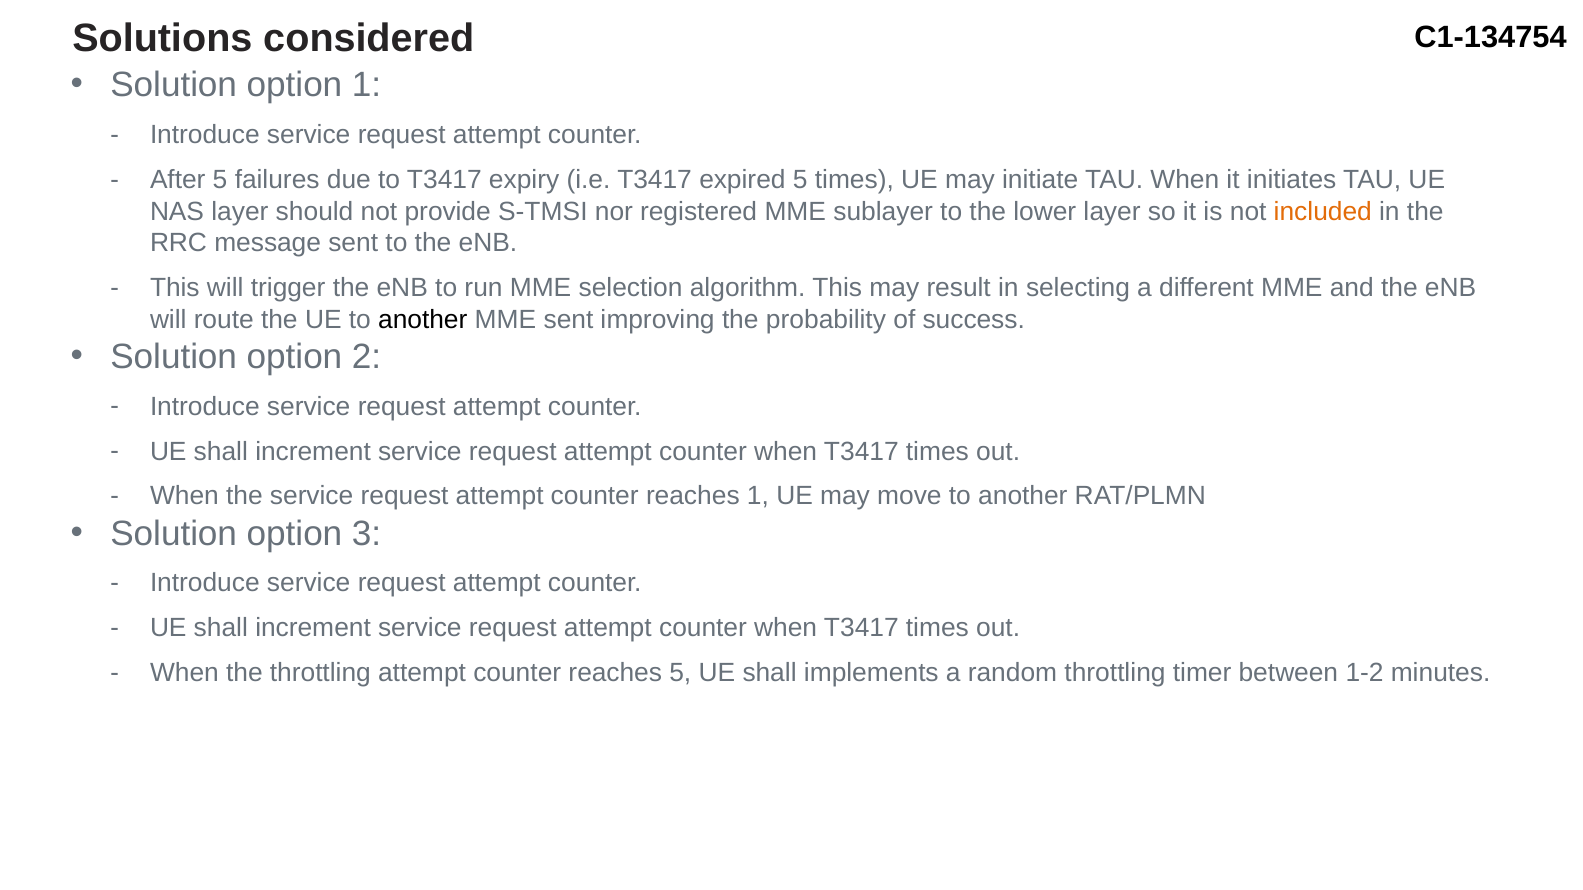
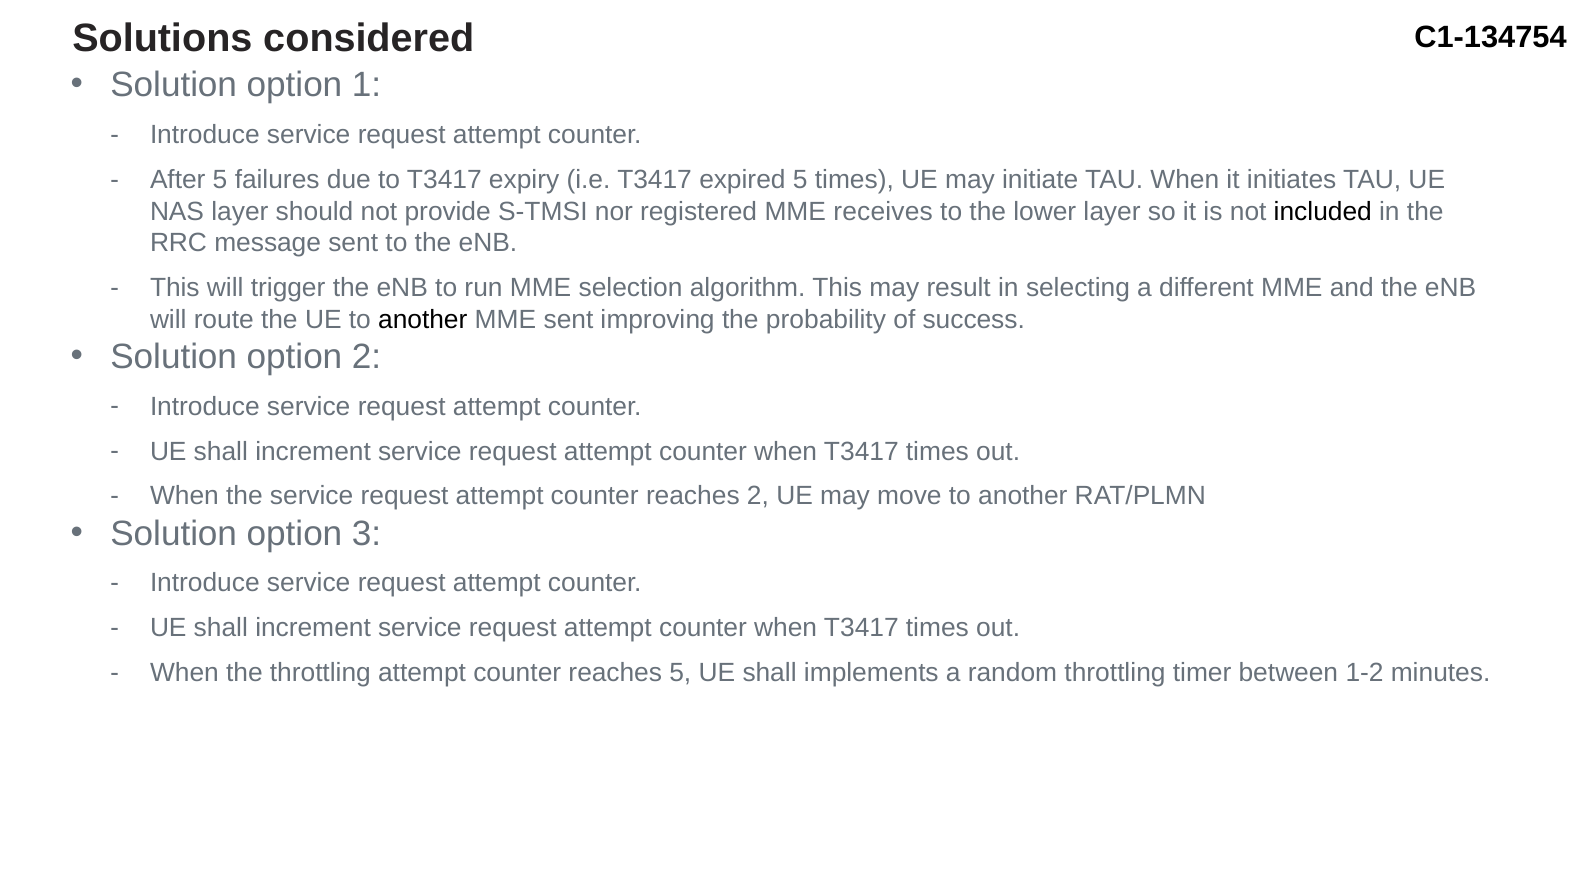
sublayer: sublayer -> receives (883, 211)
included colour: orange -> black (1323, 211)
reaches 1: 1 -> 2 (758, 496)
